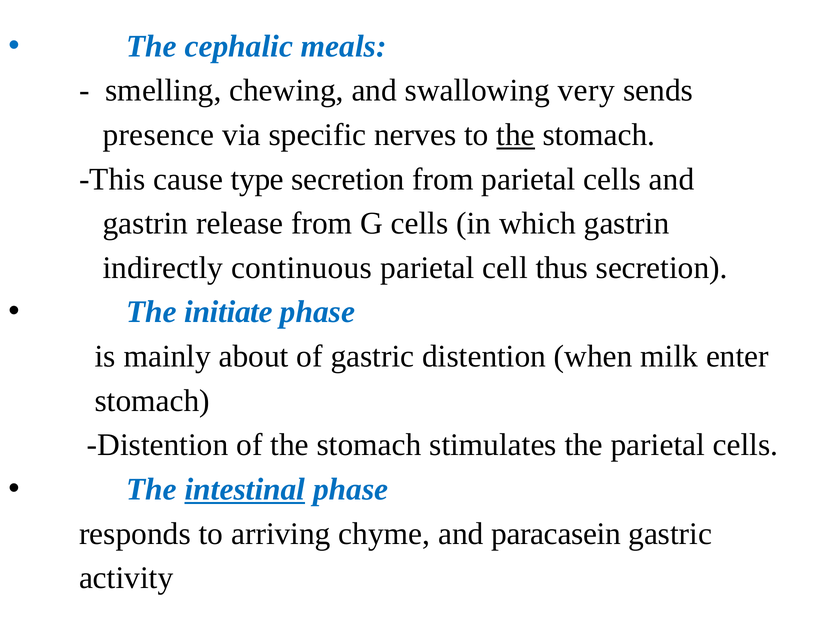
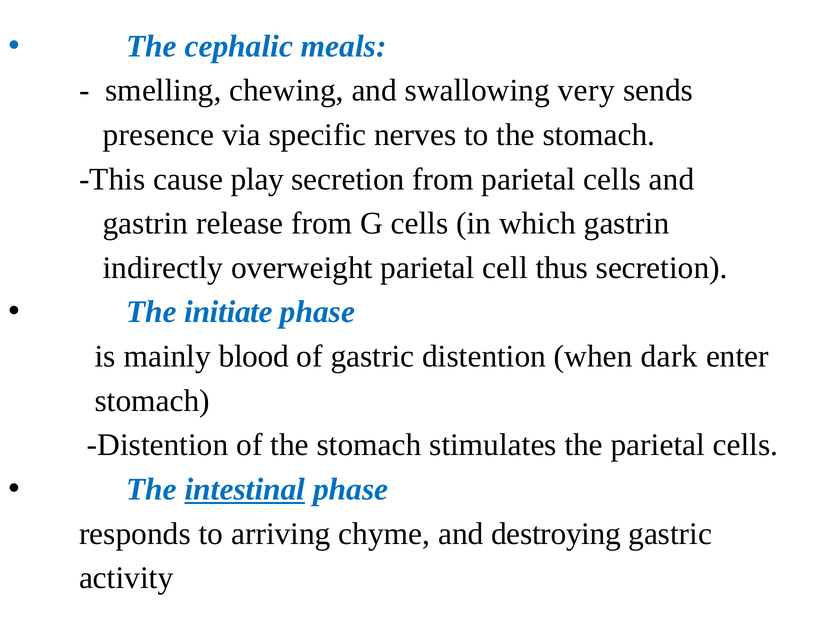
the underline: present -> none (516, 135)
type: type -> play (257, 179)
continuous: continuous -> overweight (302, 268)
about: about -> blood (254, 357)
milk: milk -> dark (669, 357)
paracasein: paracasein -> destroying (556, 534)
